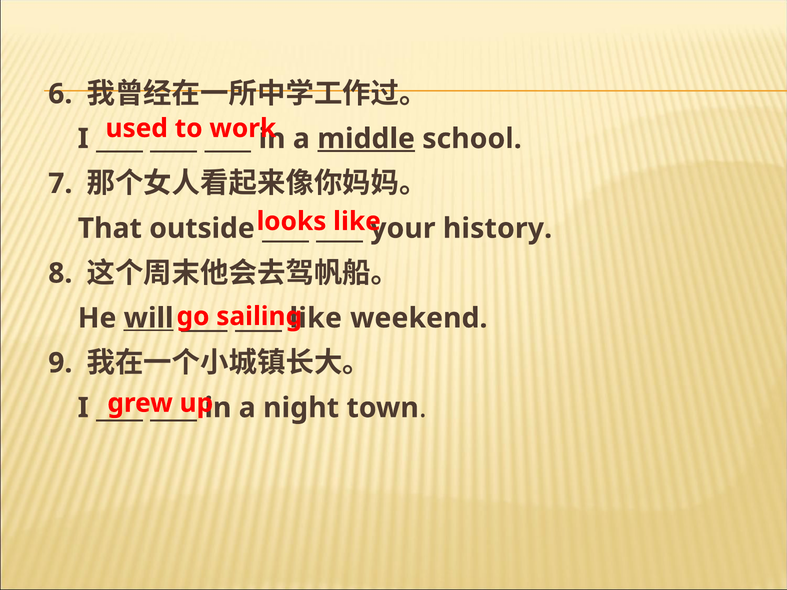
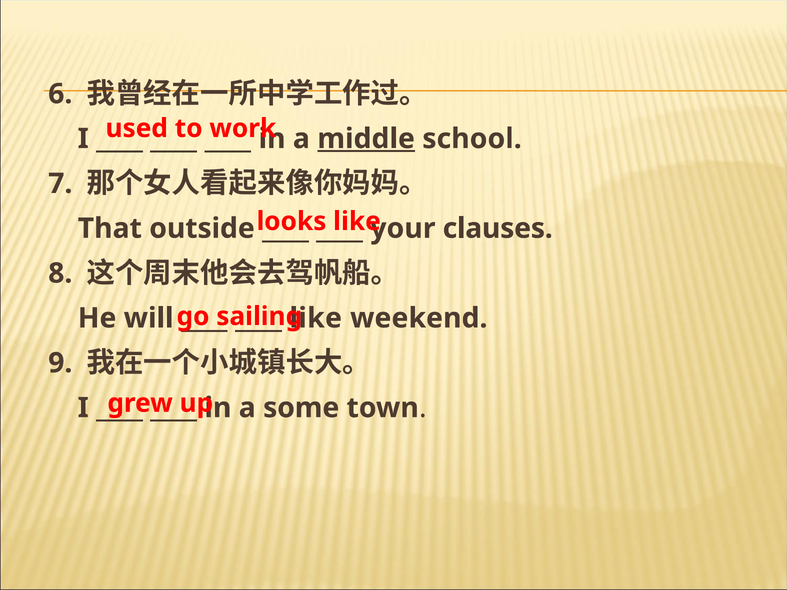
history: history -> clauses (498, 229)
will underline: present -> none (149, 318)
night: night -> some (301, 408)
